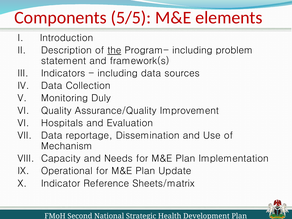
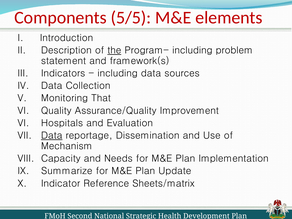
Duly: Duly -> That (101, 98)
Data underline: none -> present (52, 136)
Operational: Operational -> Summarize (67, 171)
